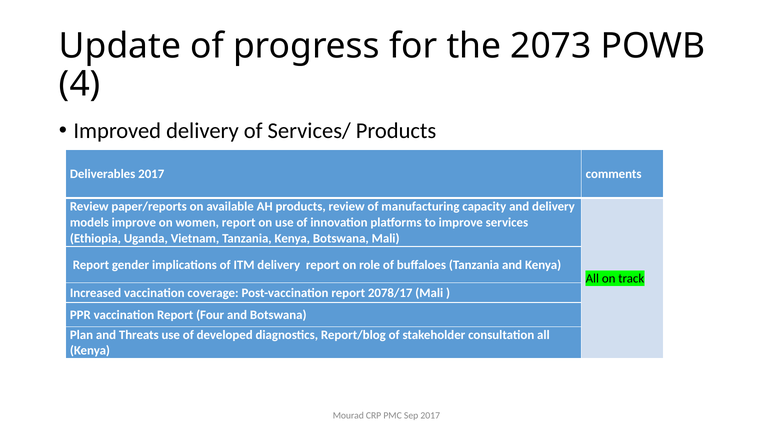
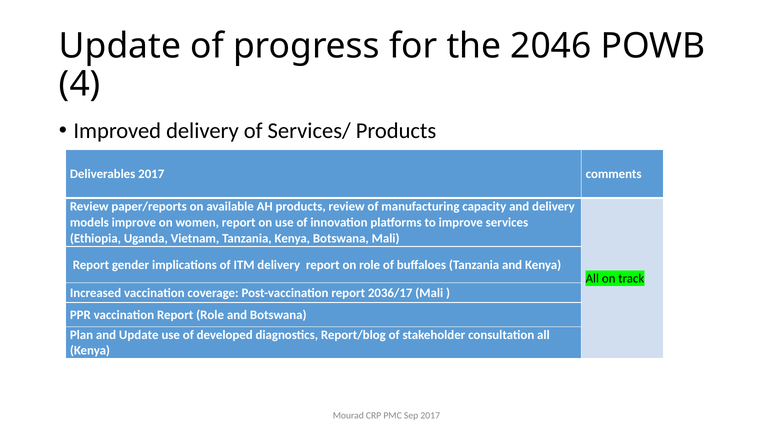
2073: 2073 -> 2046 (551, 46)
2078/17: 2078/17 -> 2036/17 (390, 293)
Report Four: Four -> Role (210, 315)
and Threats: Threats -> Update (139, 335)
